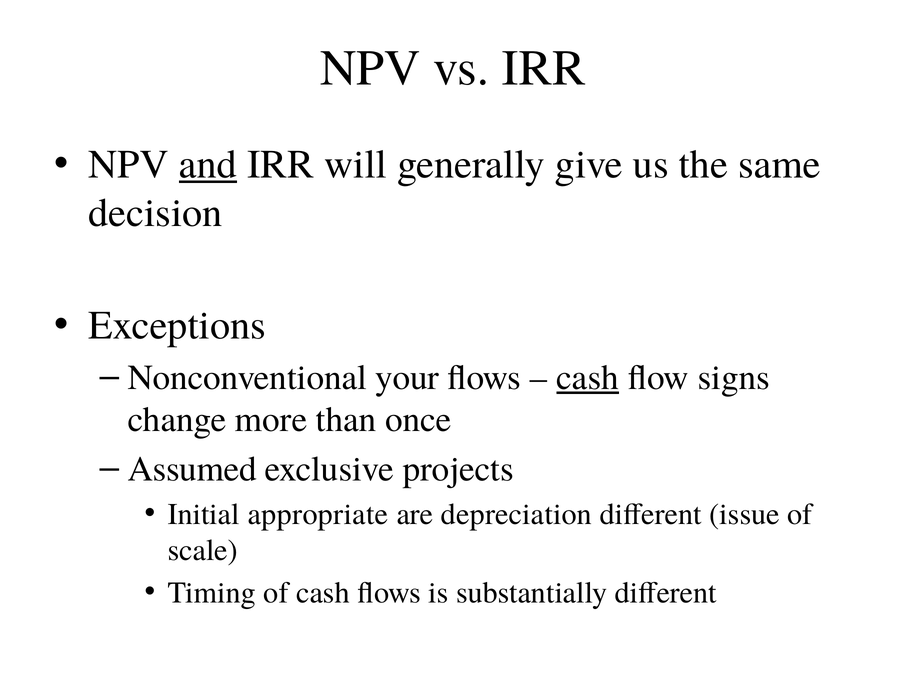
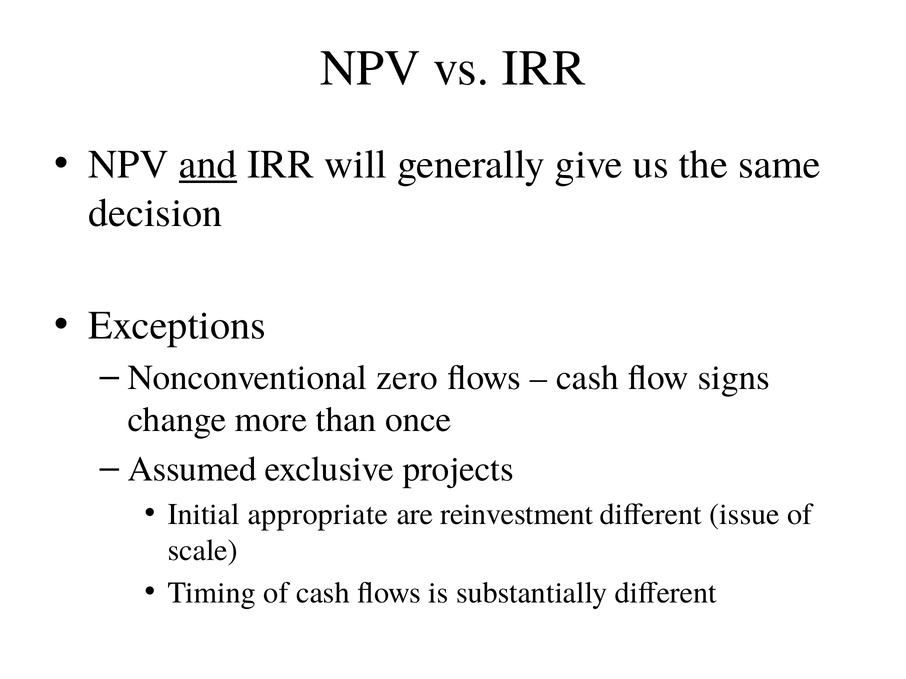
your: your -> zero (407, 378)
cash underline: present -> none (588, 378)
depreciation: depreciation -> reinvestment (517, 515)
